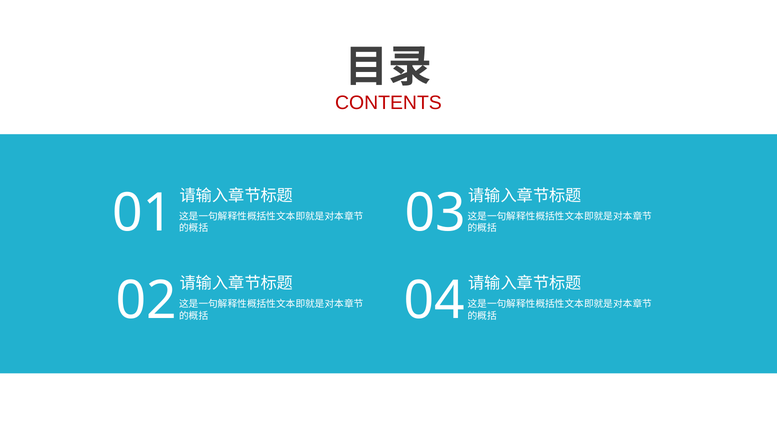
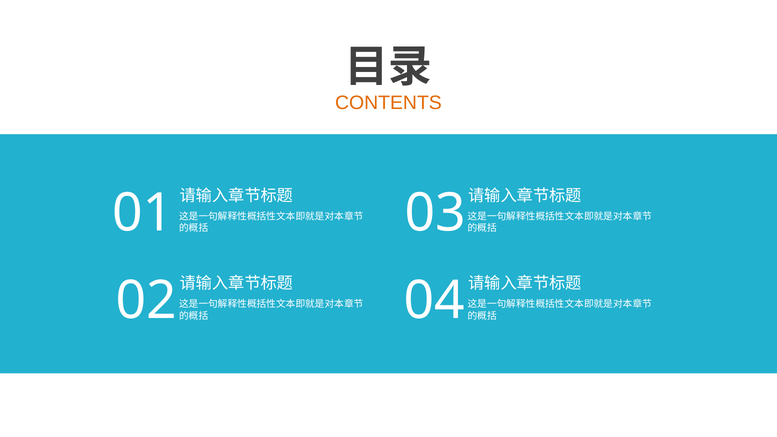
CONTENTS colour: red -> orange (388, 103)
